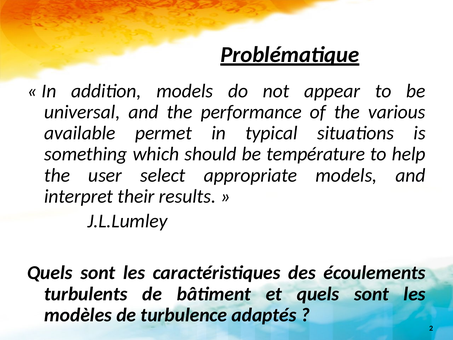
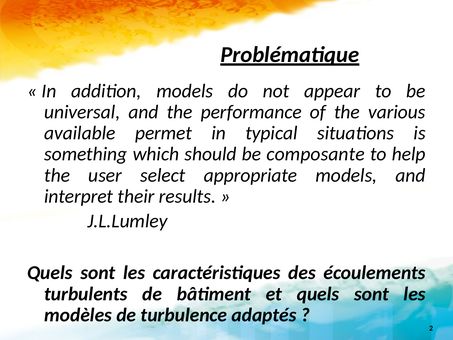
température: température -> composante (316, 154)
